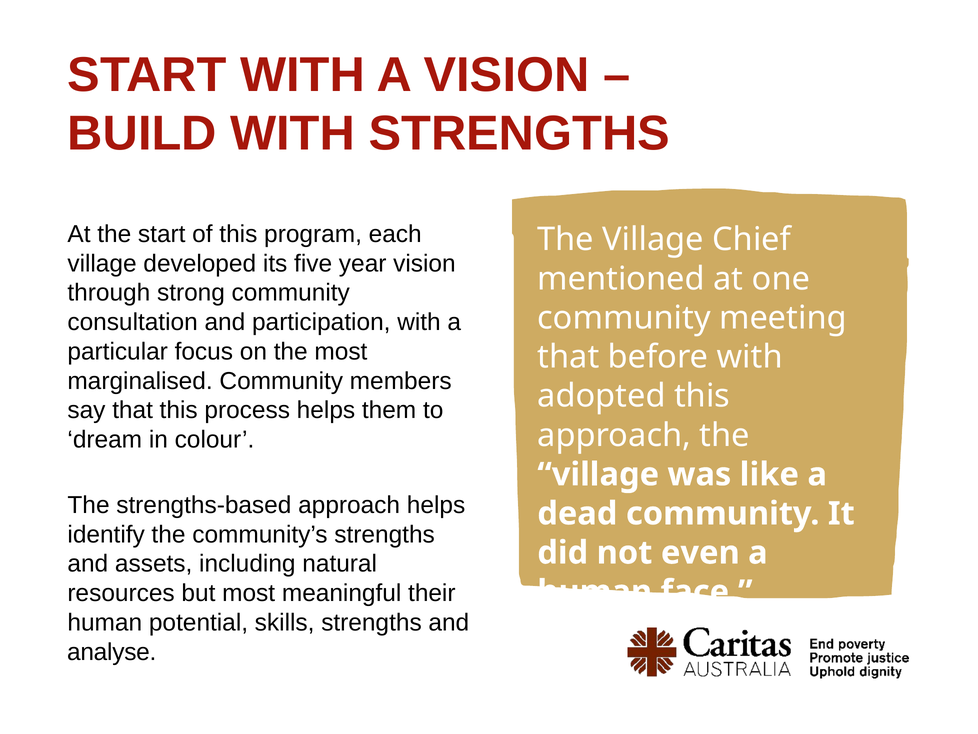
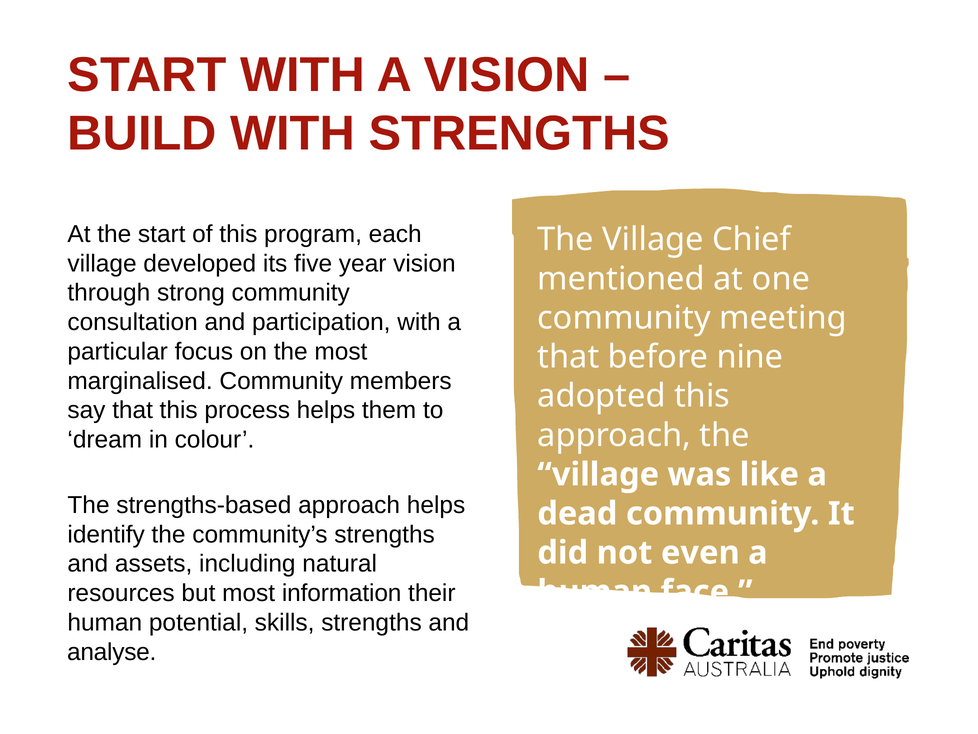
before with: with -> nine (750, 357)
meaningful: meaningful -> information (342, 593)
